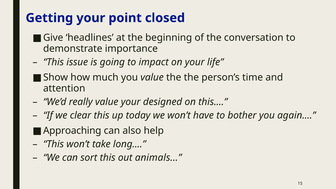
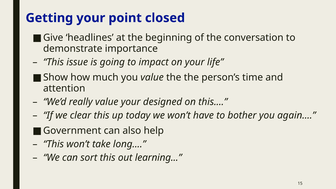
Approaching: Approaching -> Government (72, 131)
animals: animals -> learning (158, 158)
